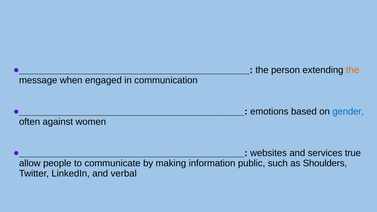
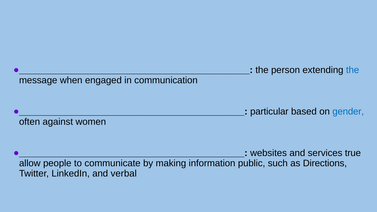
the colour: orange -> blue (353, 70)
emotions: emotions -> particular (269, 112)
Shoulders: Shoulders -> Directions (325, 163)
